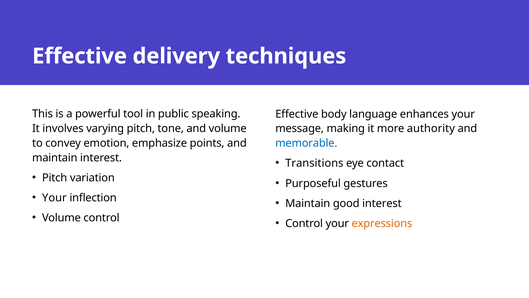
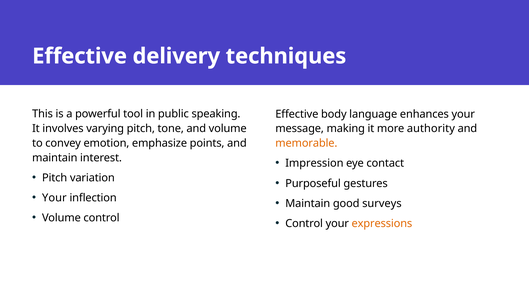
memorable colour: blue -> orange (306, 143)
Transitions: Transitions -> Impression (314, 163)
good interest: interest -> surveys (382, 203)
